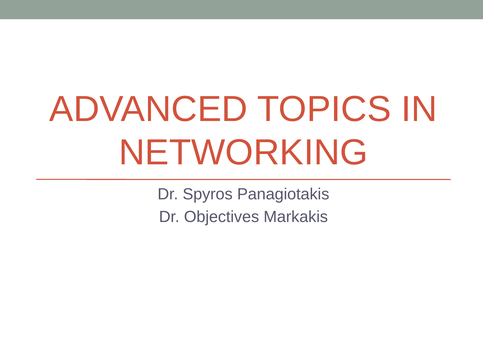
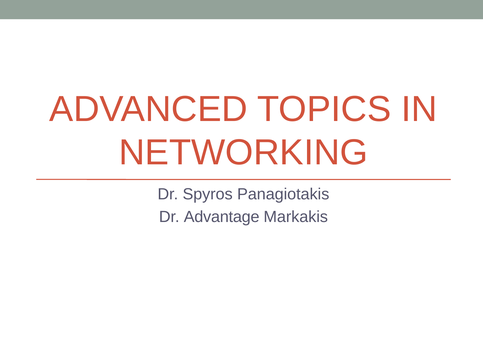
Objectives: Objectives -> Advantage (222, 217)
